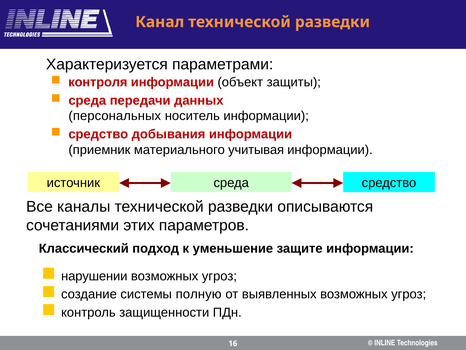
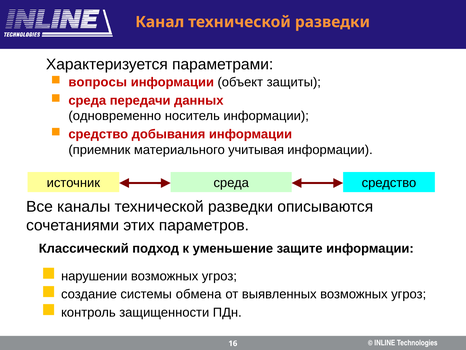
контроля: контроля -> вопросы (98, 82)
персональных: персональных -> одновременно (115, 116)
полную: полную -> обмена (199, 294)
